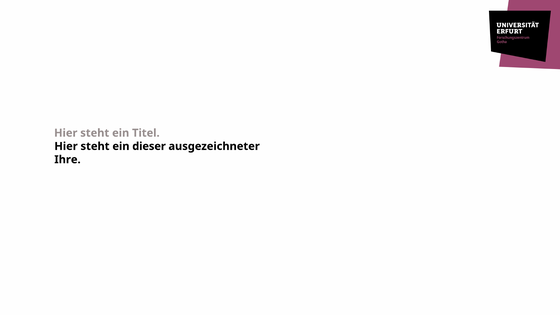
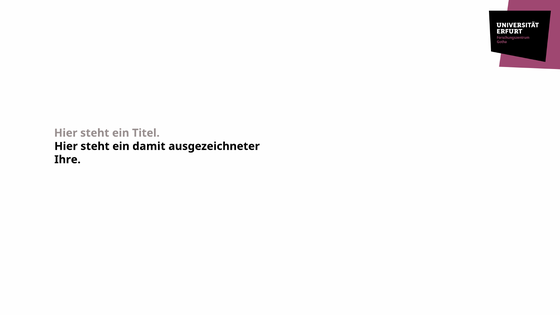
dieser: dieser -> damit (149, 146)
